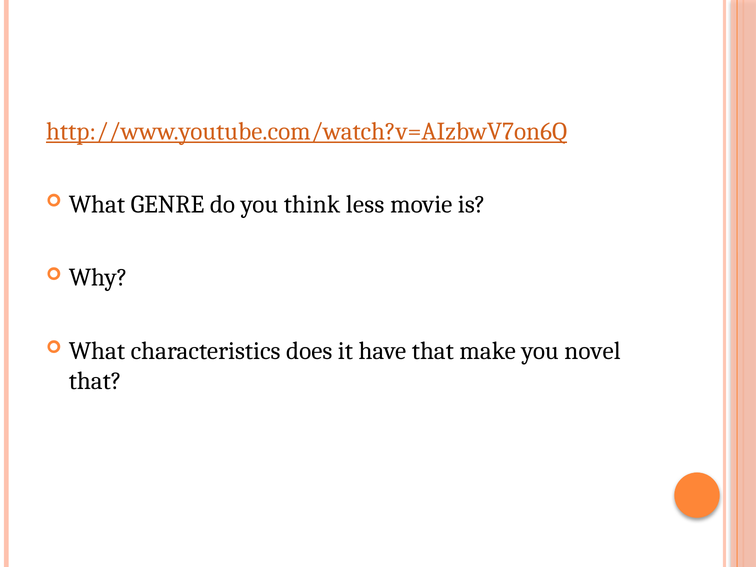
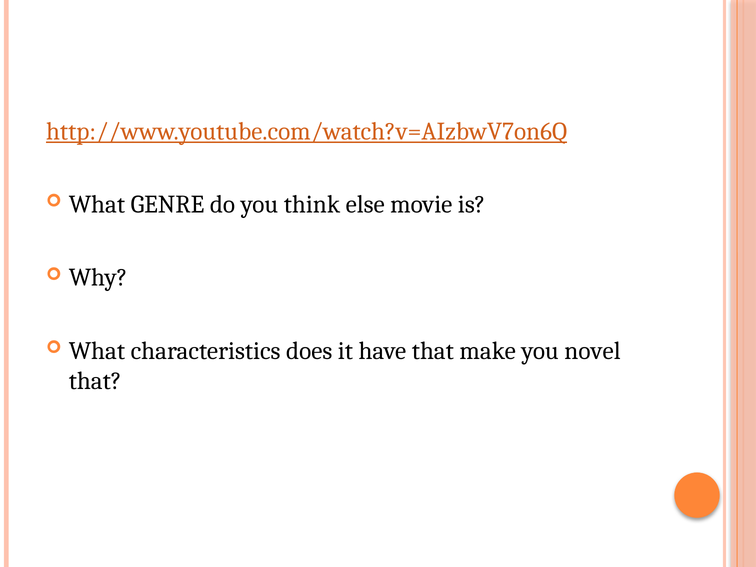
less: less -> else (365, 205)
